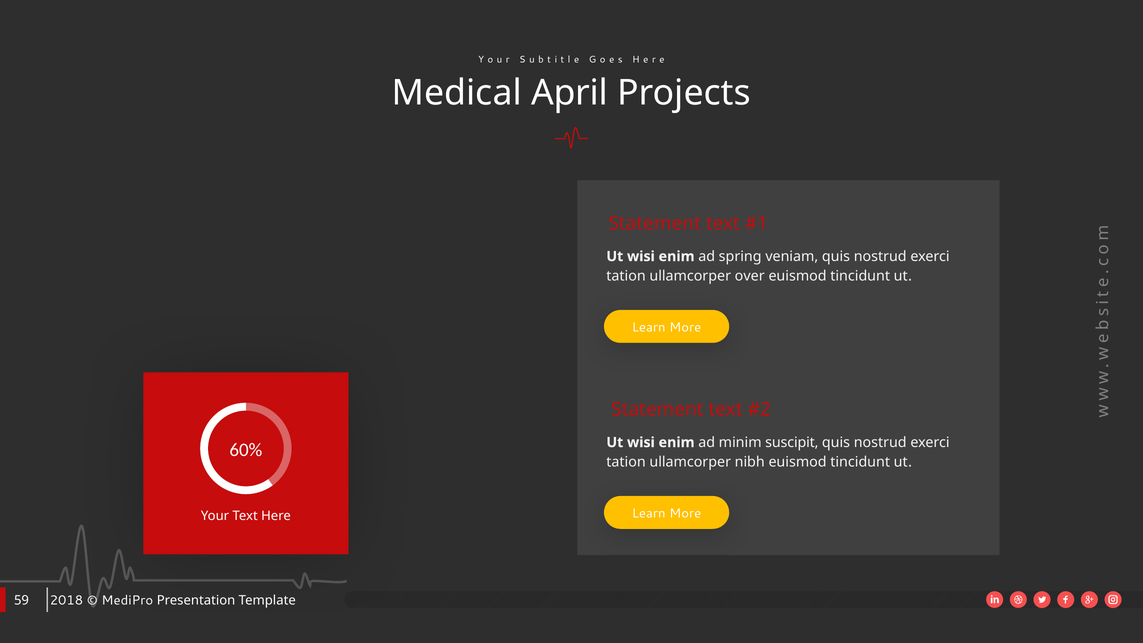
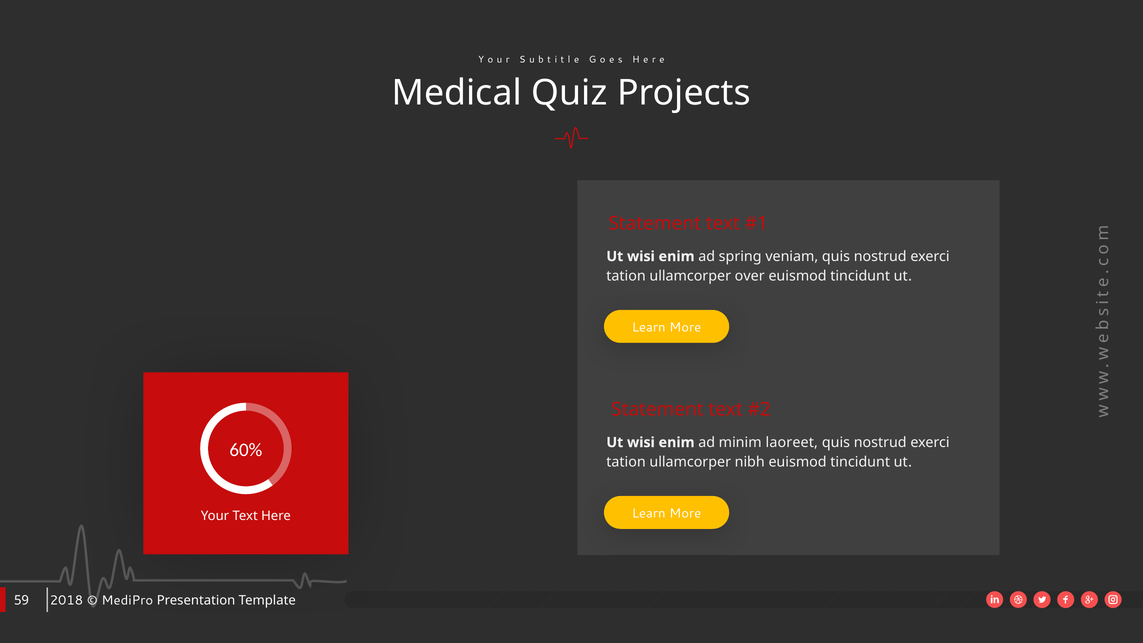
April: April -> Quiz (569, 93)
suscipit: suscipit -> laoreet (792, 442)
